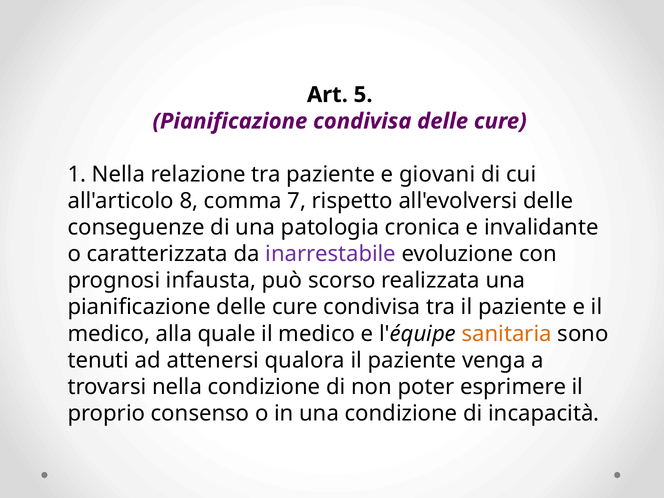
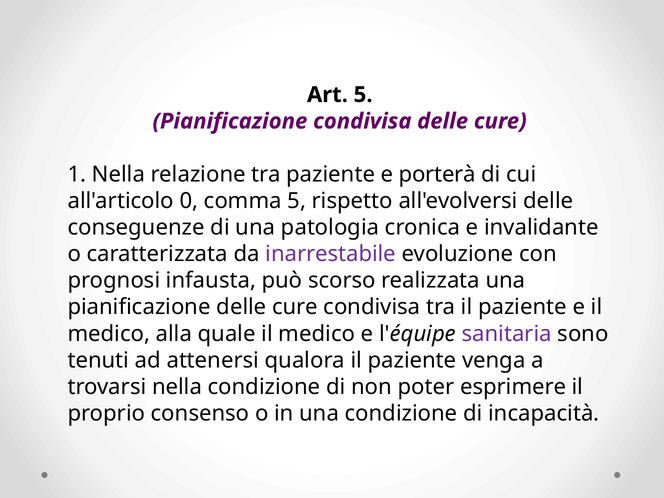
giovani: giovani -> porterà (437, 174)
8: 8 -> 0 (189, 201)
comma 7: 7 -> 5 (297, 201)
sanitaria colour: orange -> purple (507, 334)
